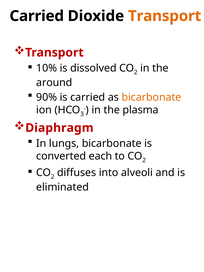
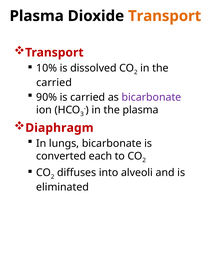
Carried: Carried -> Plasma (37, 16)
around: around -> carried (54, 83)
bicarbonate colour: orange -> purple (151, 97)
